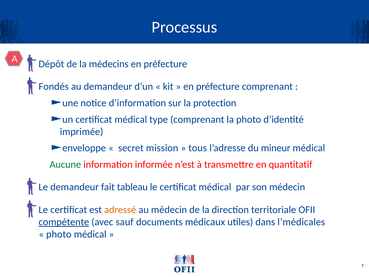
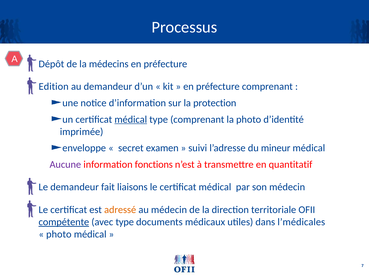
Fondés: Fondés -> Edition (54, 86)
médical underline: none -> present (131, 119)
mission: mission -> examen (162, 148)
tous: tous -> suivi (198, 148)
Aucune colour: green -> purple (65, 164)
informée: informée -> fonctions (154, 164)
tableau: tableau -> liaisons (132, 187)
avec sauf: sauf -> type (125, 222)
